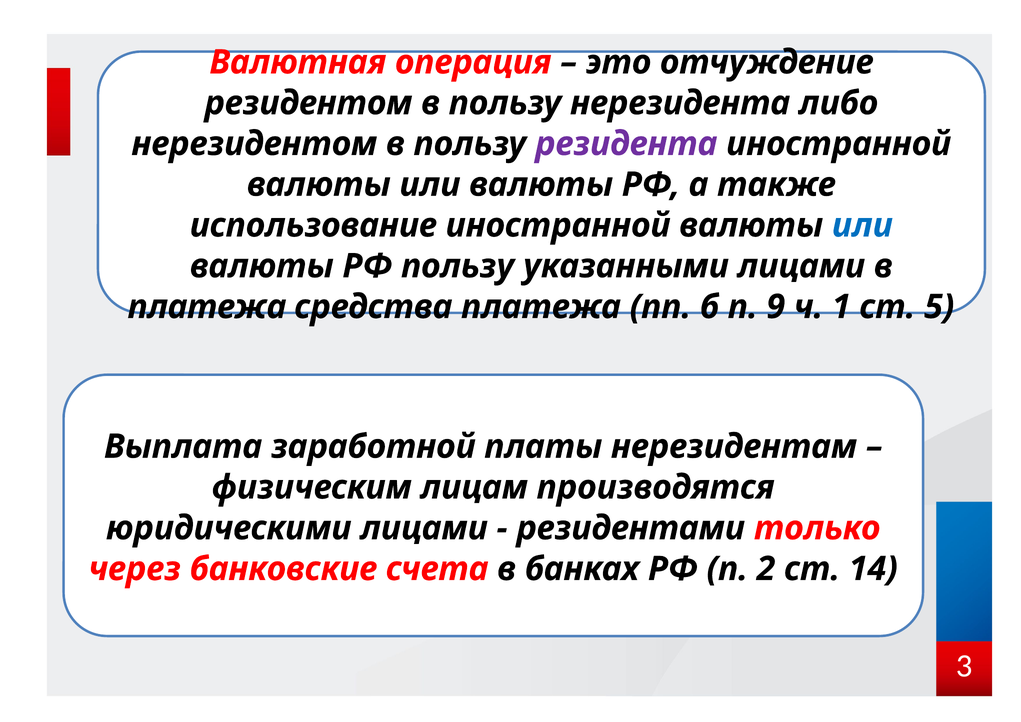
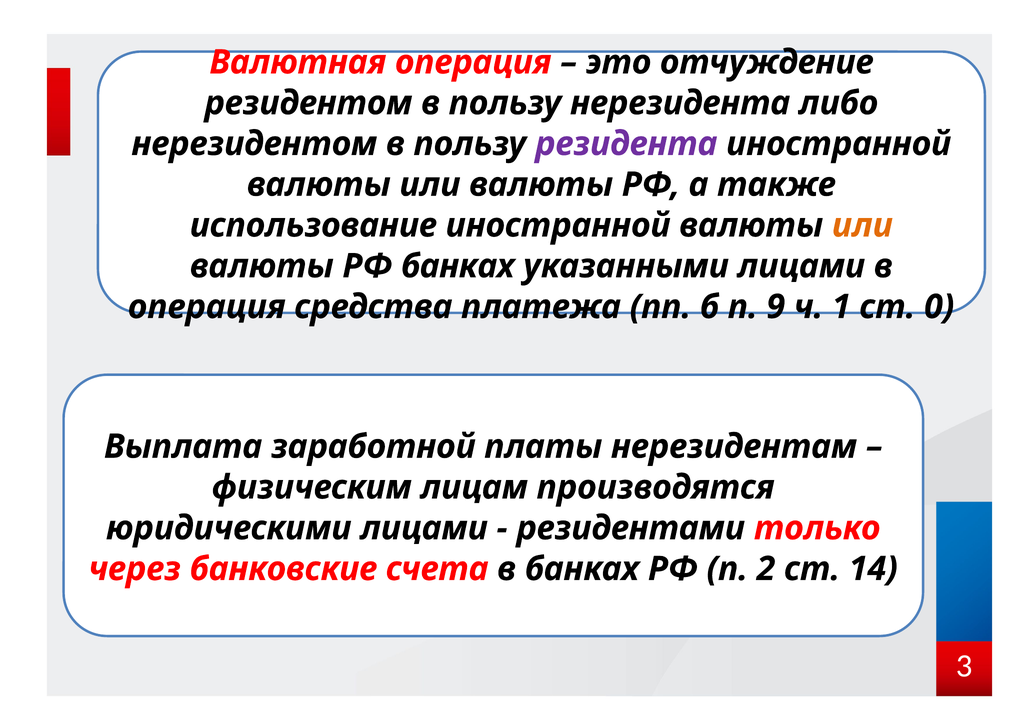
или colour: blue -> orange (862, 225)
РФ пользу: пользу -> банках (458, 266)
платежа: платежа -> операция (207, 307)
5: 5 -> 0 (939, 307)
